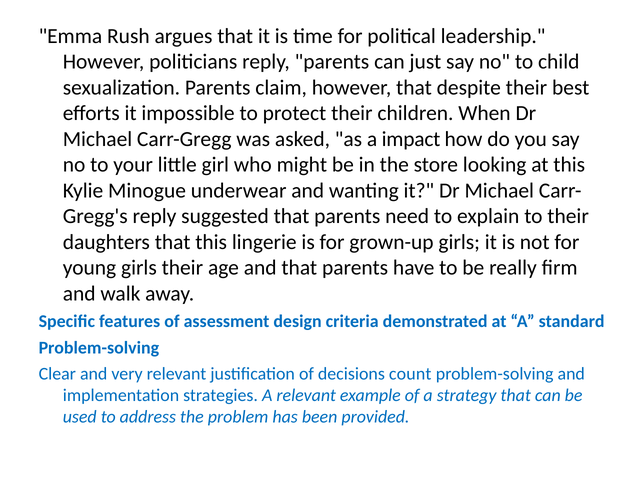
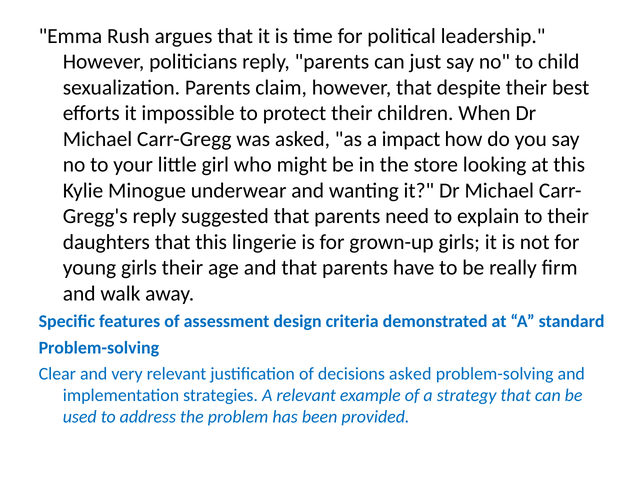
decisions count: count -> asked (410, 374)
